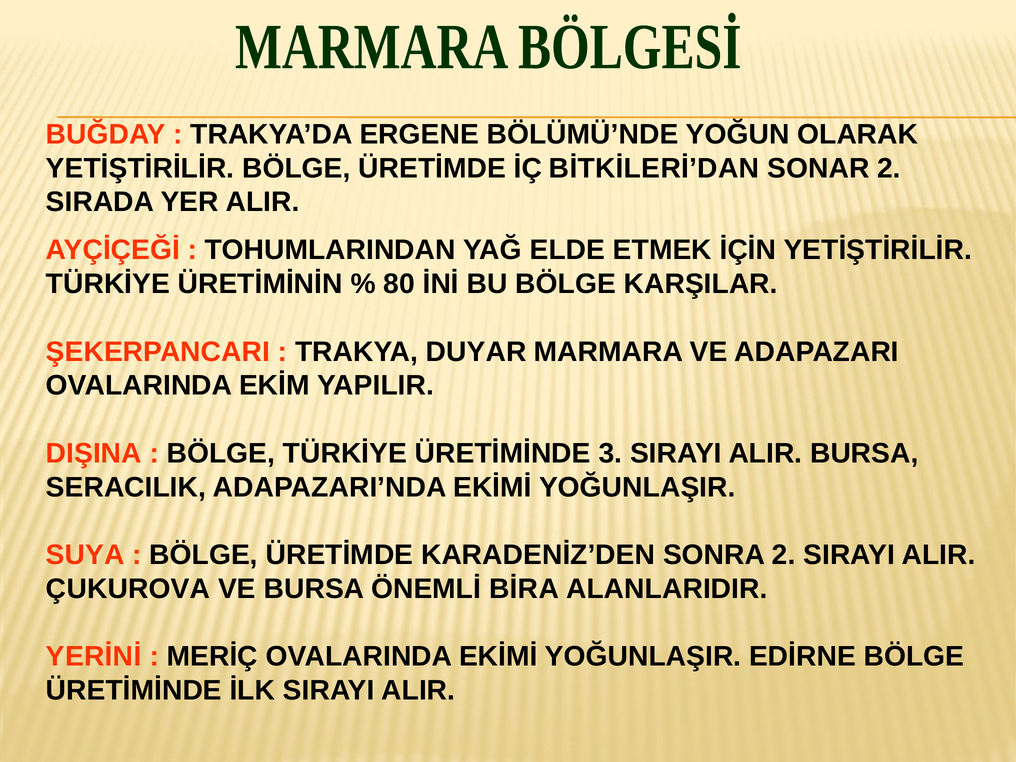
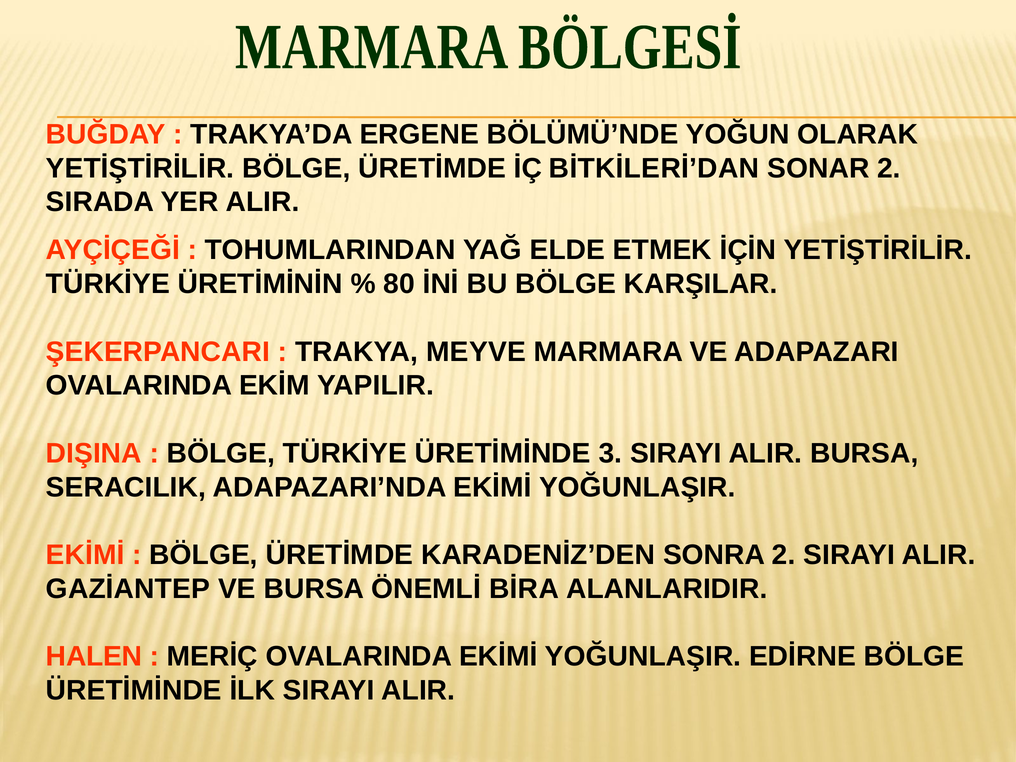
DUYAR: DUYAR -> MEYVE (476, 352)
SUYA: SUYA -> EKİMİ (85, 555)
ÇUKUROVA: ÇUKUROVA -> GAZİANTEP (128, 589)
YERİNİ: YERİNİ -> HALEN (94, 657)
